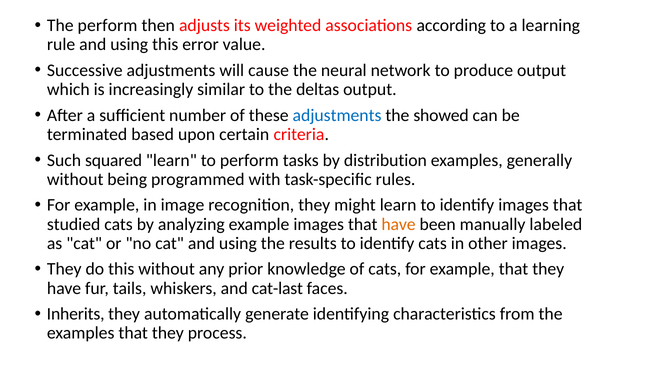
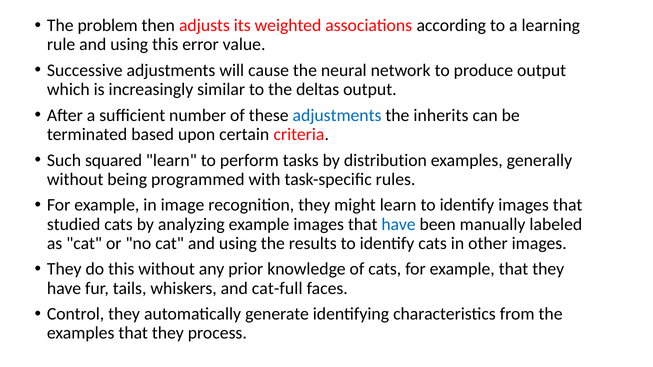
The perform: perform -> problem (108, 25)
showed: showed -> inherits (441, 115)
have colour: orange -> blue (399, 224)
cat-last: cat-last -> cat-full (277, 288)
Inherits: Inherits -> Control (76, 314)
